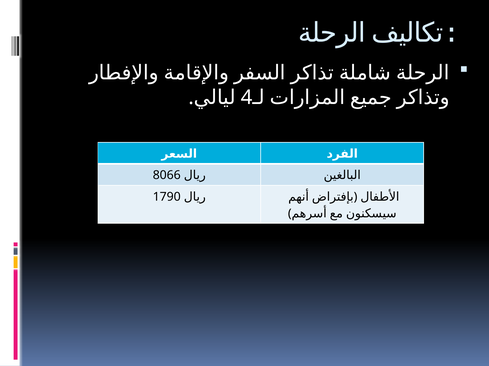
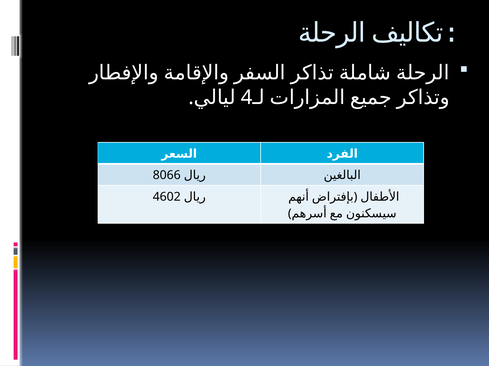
1790: 1790 -> 4602 (167, 197)
